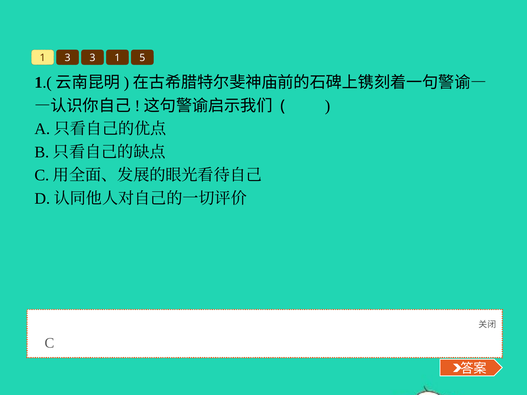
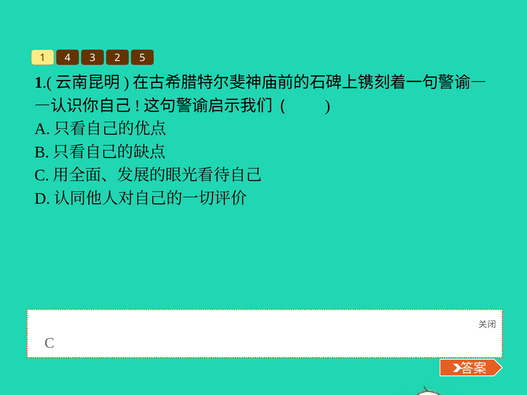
1 3: 3 -> 4 (68, 58)
3 1: 1 -> 2 (117, 58)
